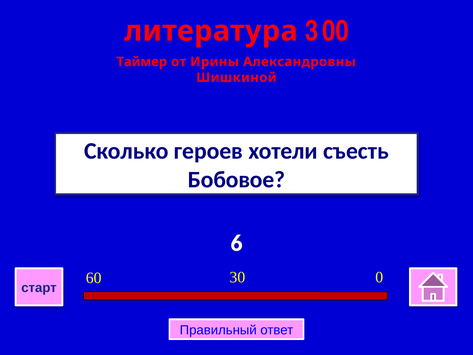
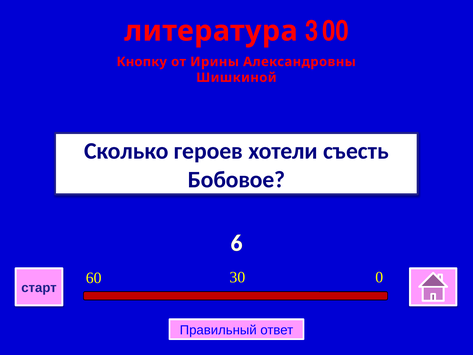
Таймер: Таймер -> Кнопку (142, 62)
